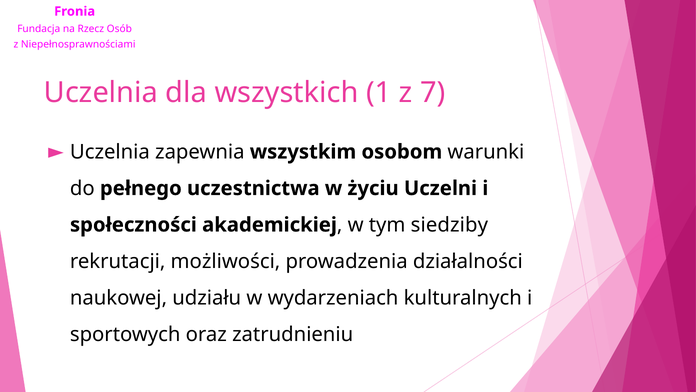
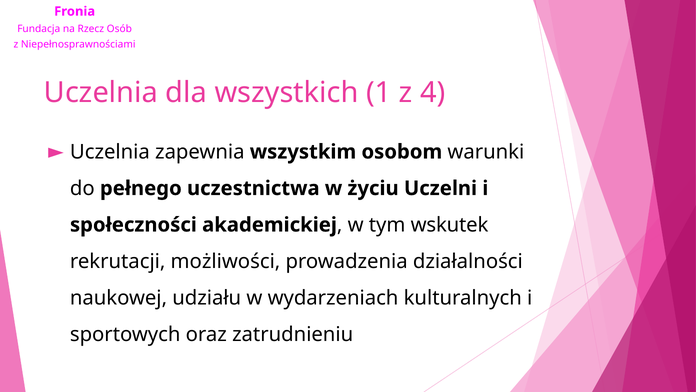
7: 7 -> 4 (433, 92)
siedziby: siedziby -> wskutek (450, 225)
